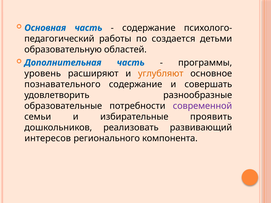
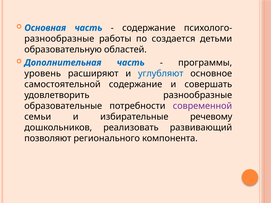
педагогический: педагогический -> разнообразные (59, 39)
углубляют colour: orange -> blue (161, 74)
познавательного: познавательного -> самостоятельной (62, 84)
проявить: проявить -> речевому (211, 117)
интересов: интересов -> позволяют (48, 139)
